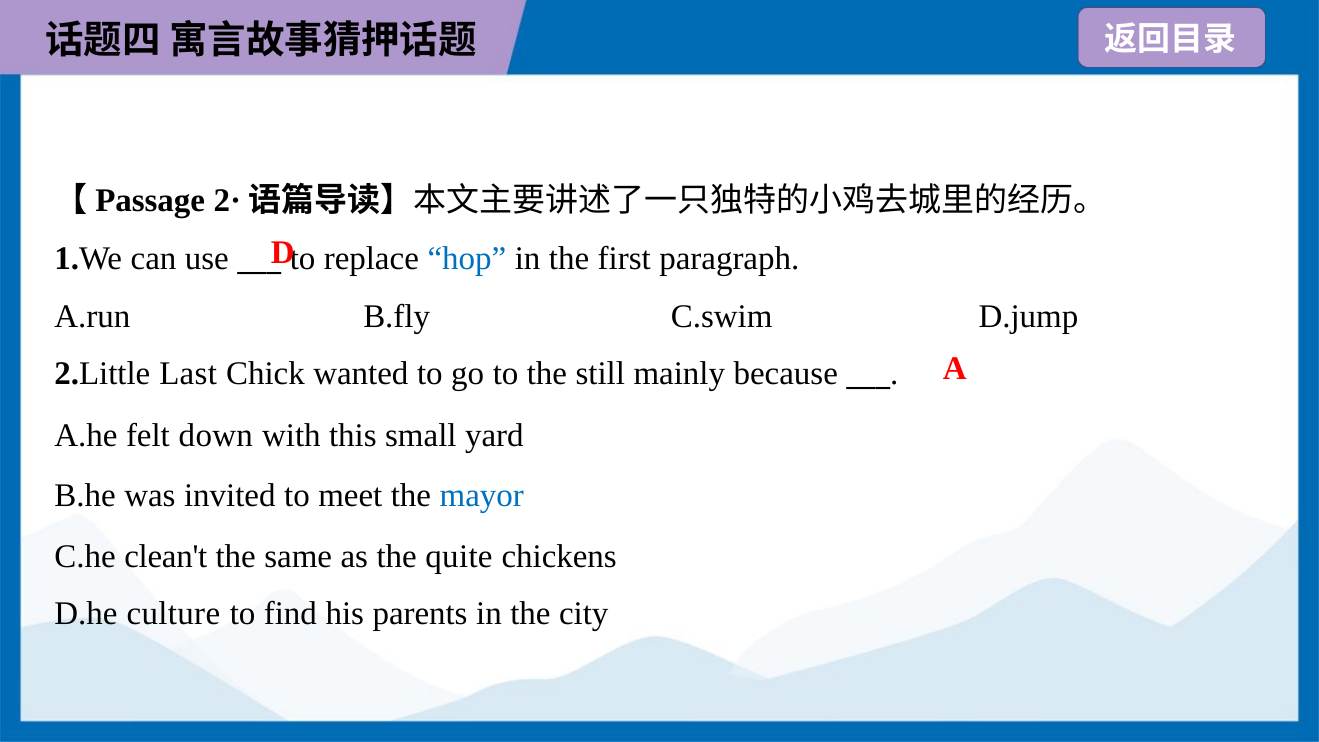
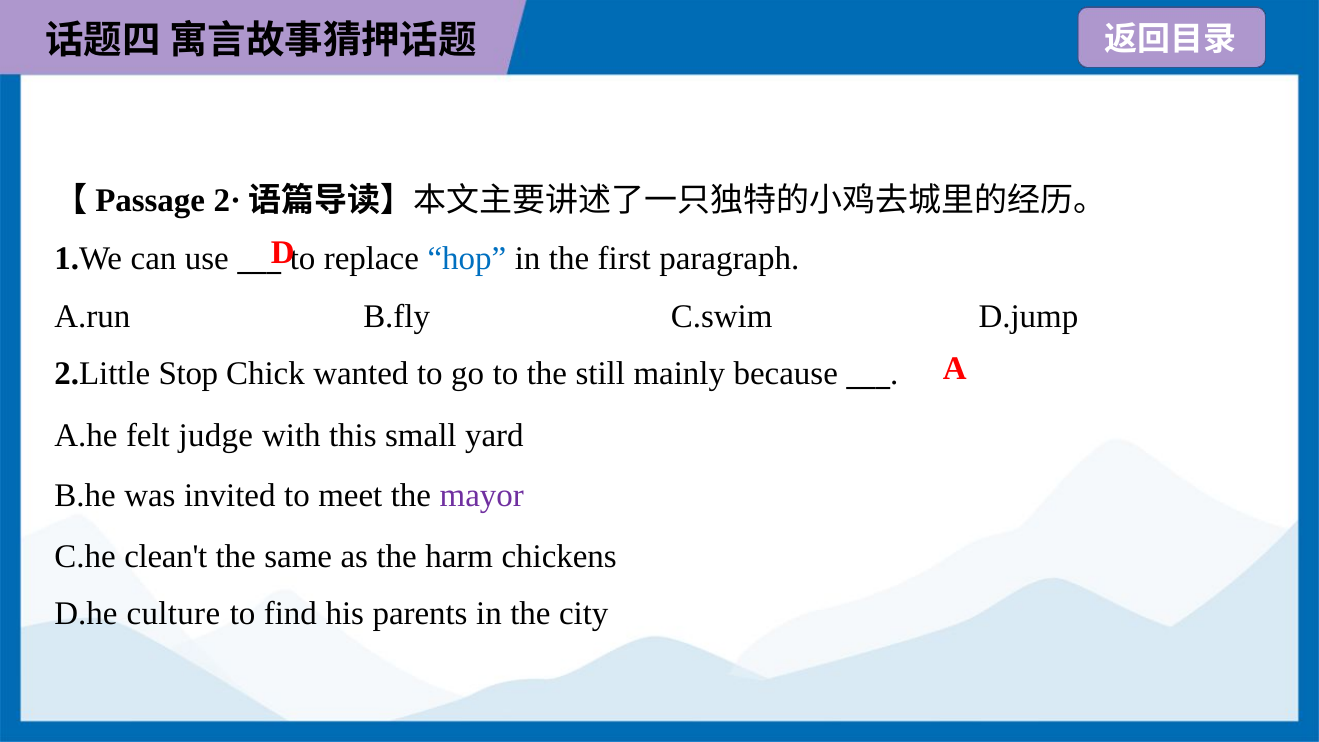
Last: Last -> Stop (188, 374)
down: down -> judge (216, 435)
mayor colour: blue -> purple (482, 496)
quite: quite -> harm (459, 556)
